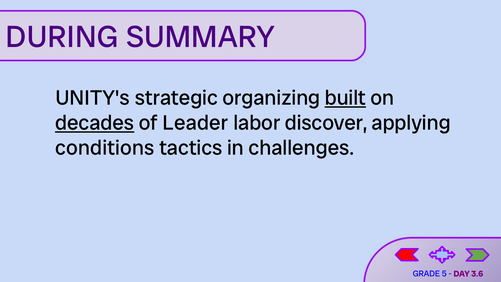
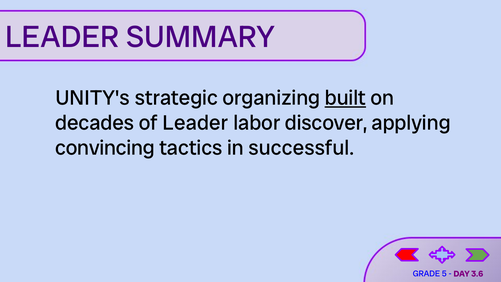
DURING: DURING -> LEADER (62, 37)
decades underline: present -> none (95, 123)
conditions: conditions -> convincing (105, 148)
challenges: challenges -> successful (301, 148)
